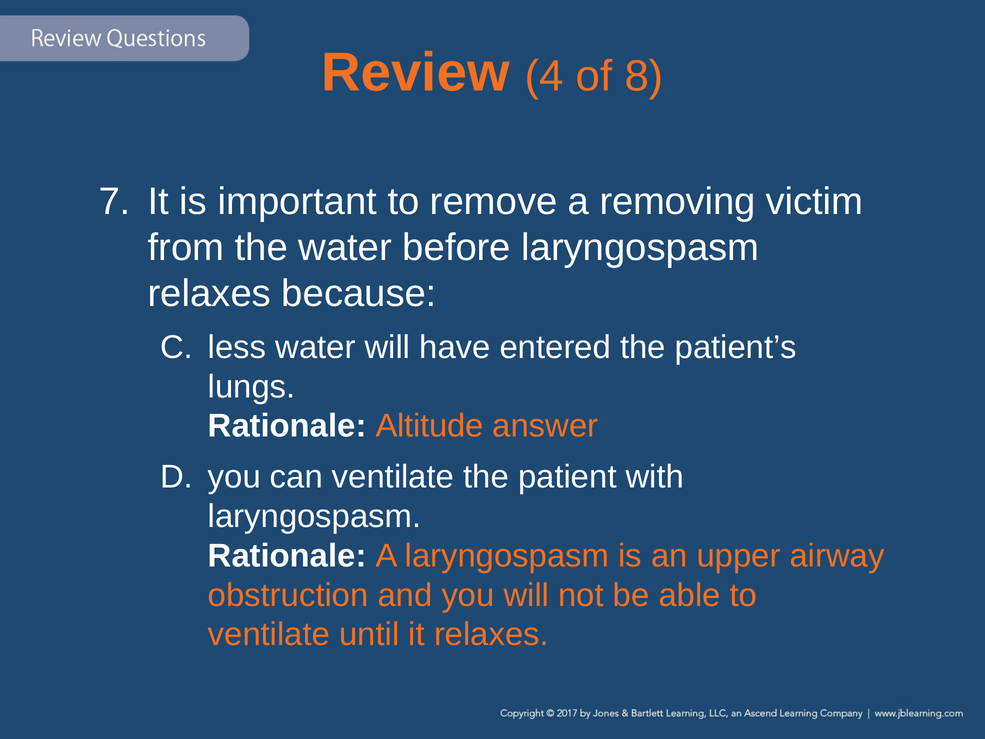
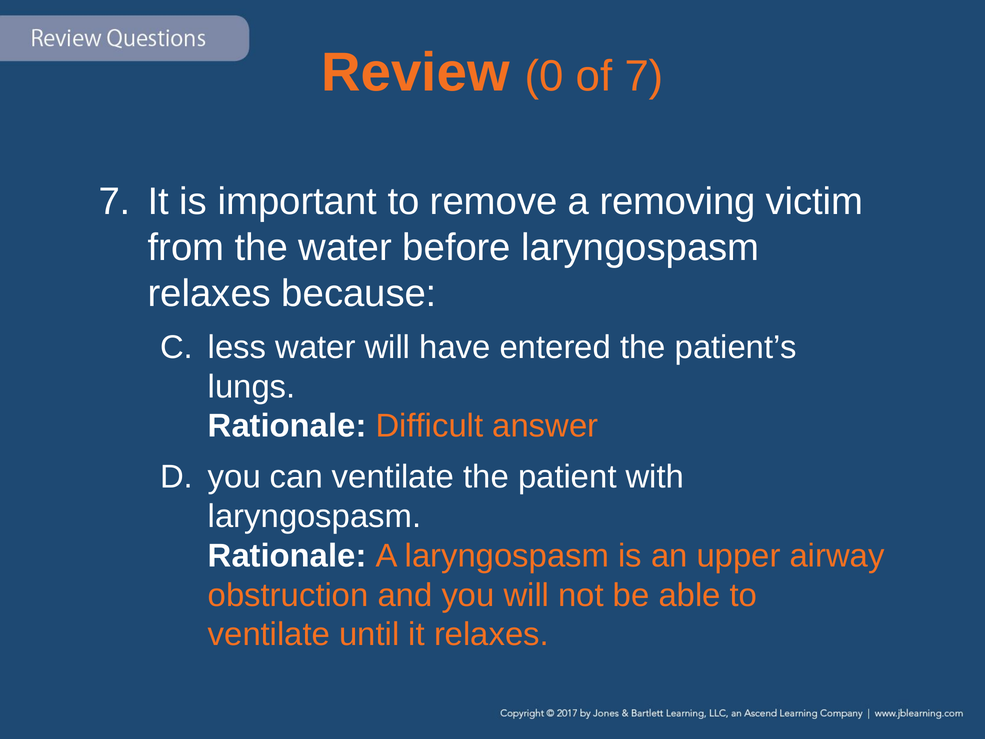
4: 4 -> 0 (544, 76)
of 8: 8 -> 7 (644, 76)
Altitude: Altitude -> Difficult (429, 426)
